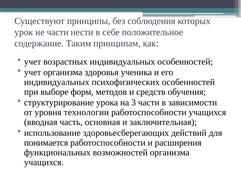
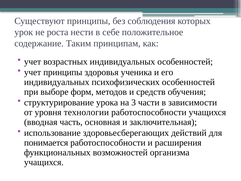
не части: части -> роста (58, 32)
учет организма: организма -> принципы (63, 72)
